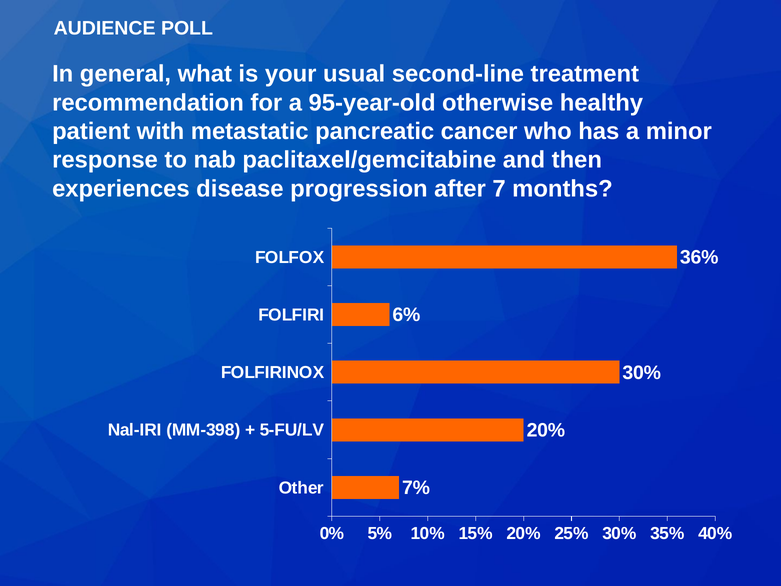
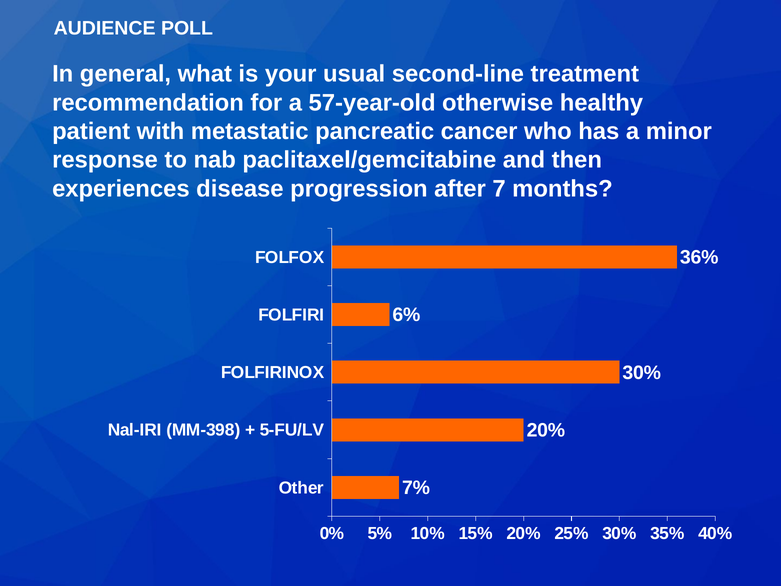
95-year-old: 95-year-old -> 57-year-old (372, 103)
